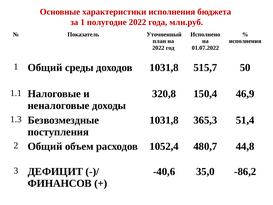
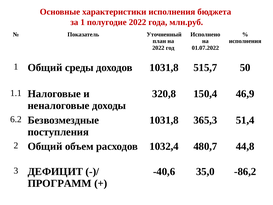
1.3: 1.3 -> 6.2 (16, 119)
1052,4: 1052,4 -> 1032,4 (164, 146)
ФИНАНСОВ: ФИНАНСОВ -> ПРОГРАММ (60, 183)
